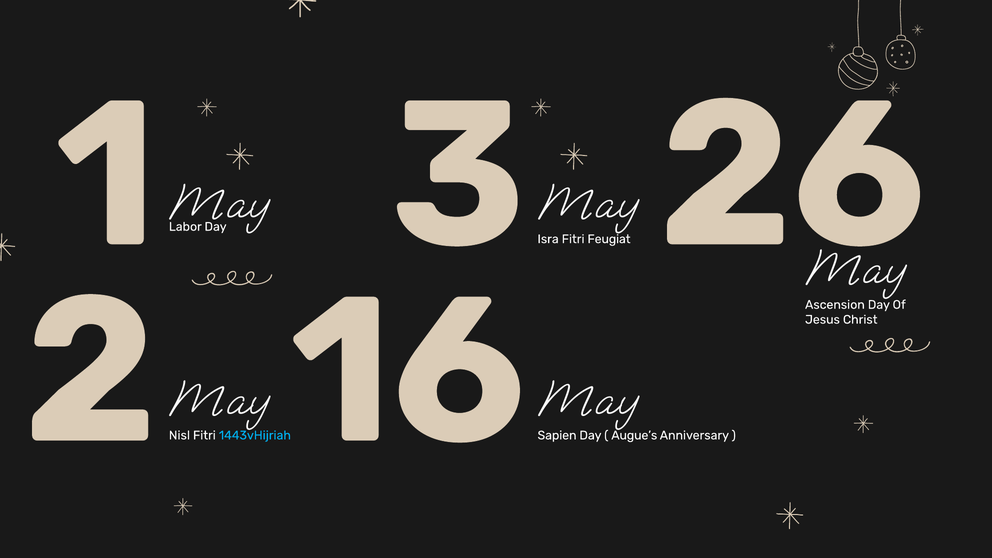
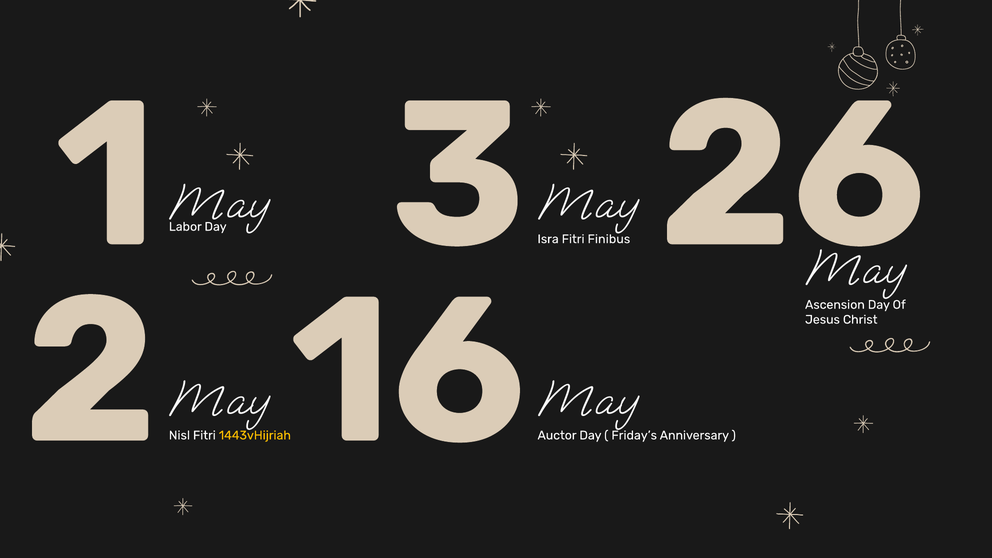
Feugiat: Feugiat -> Finibus (609, 239)
1443vHijriah colour: light blue -> yellow (255, 435)
Sapien: Sapien -> Auctor (557, 435)
Augue’s: Augue’s -> Friday’s (634, 435)
